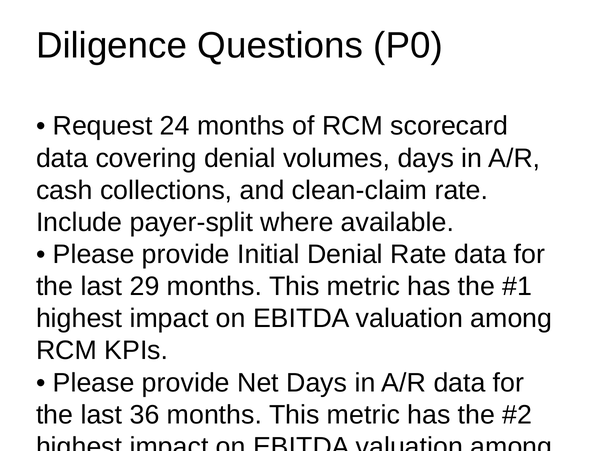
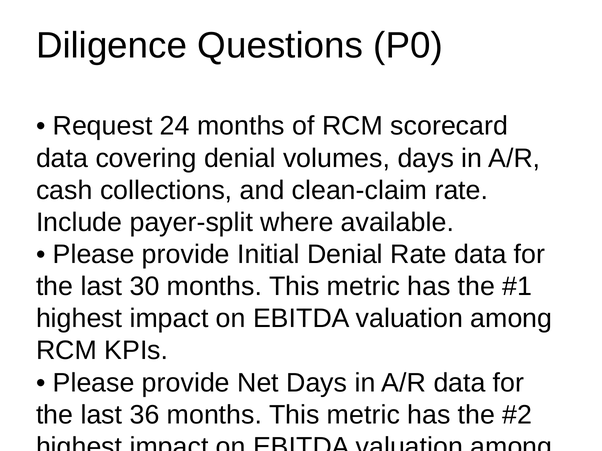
29: 29 -> 30 (145, 287)
